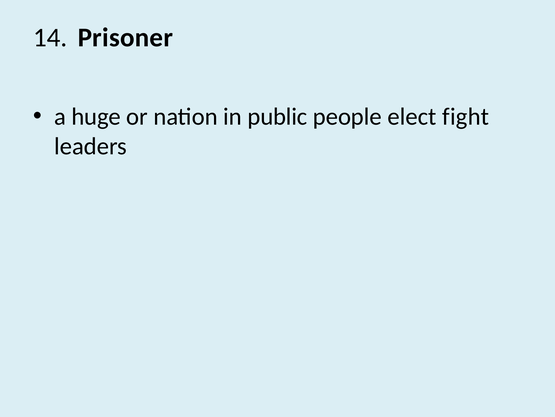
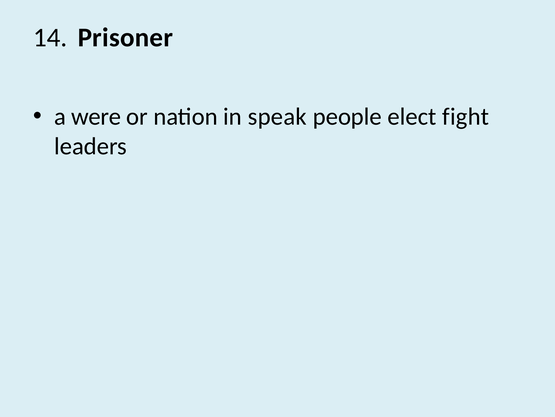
huge: huge -> were (96, 116)
public: public -> speak (277, 116)
